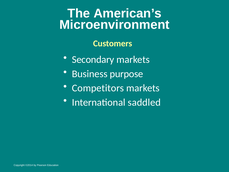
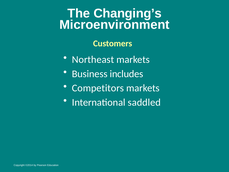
American’s: American’s -> Changing’s (128, 13)
Secondary: Secondary -> Northeast (93, 59)
purpose: purpose -> includes (126, 74)
